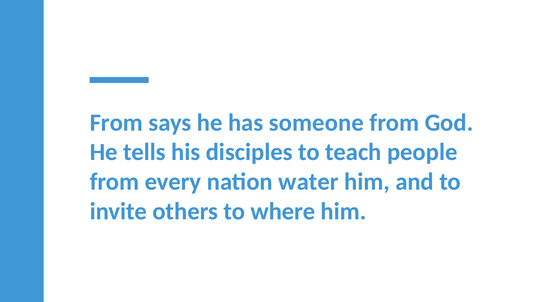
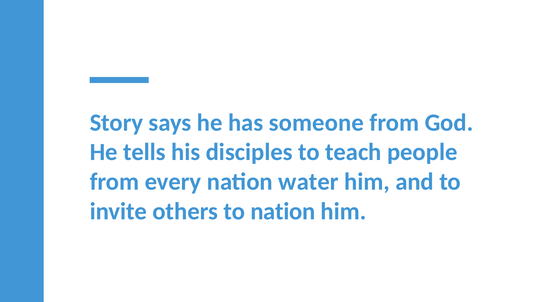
From: From -> Story (116, 123)
to where: where -> nation (283, 211)
